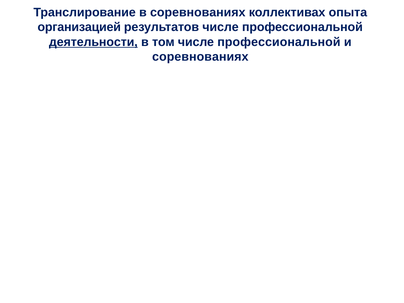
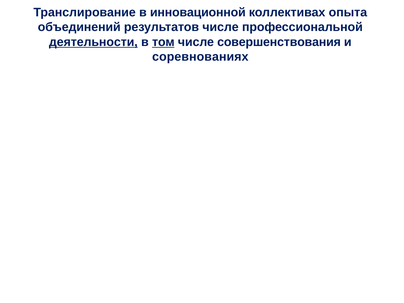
в соревнованиях: соревнованиях -> инновационной (198, 12)
организацией: организацией -> объединений (79, 27)
том underline: none -> present (163, 42)
профессиональной: профессиональной -> совершенствования (279, 42)
